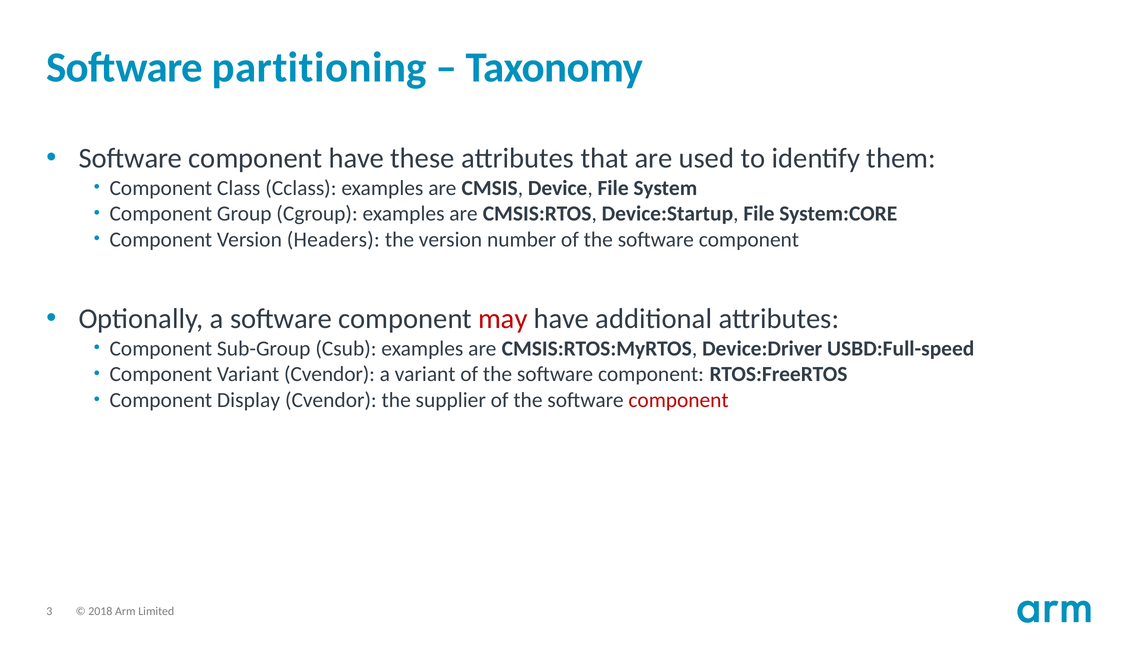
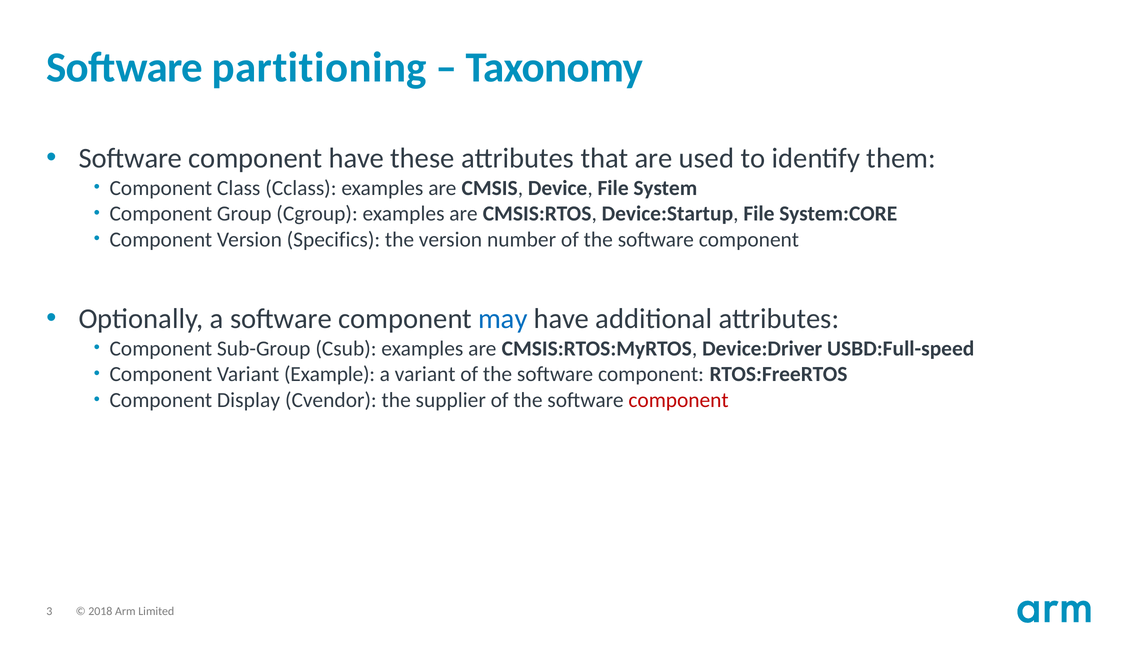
Headers: Headers -> Specifics (333, 239)
may colour: red -> blue (503, 319)
Variant Cvendor: Cvendor -> Example (330, 374)
